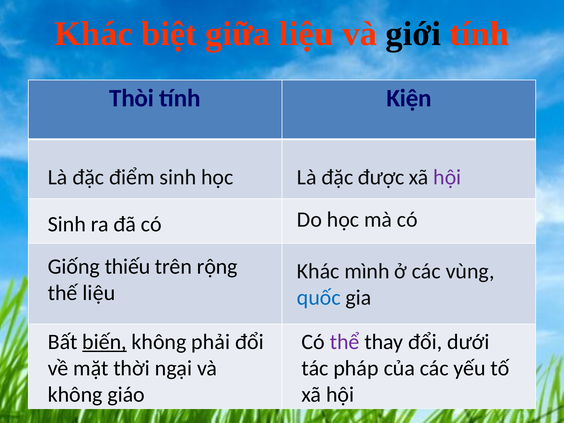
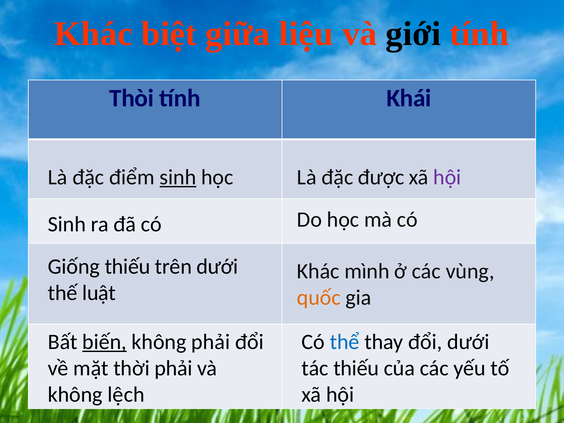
Kiện: Kiện -> Khái (409, 98)
sinh underline: none -> present (178, 177)
trên rộng: rộng -> dưới (217, 267)
thế liệu: liệu -> luật (99, 293)
quốc colour: blue -> orange (319, 298)
thể colour: purple -> blue (345, 342)
thời ngại: ngại -> phải (174, 368)
tác pháp: pháp -> thiếu (356, 368)
giáo: giáo -> lệch (126, 394)
